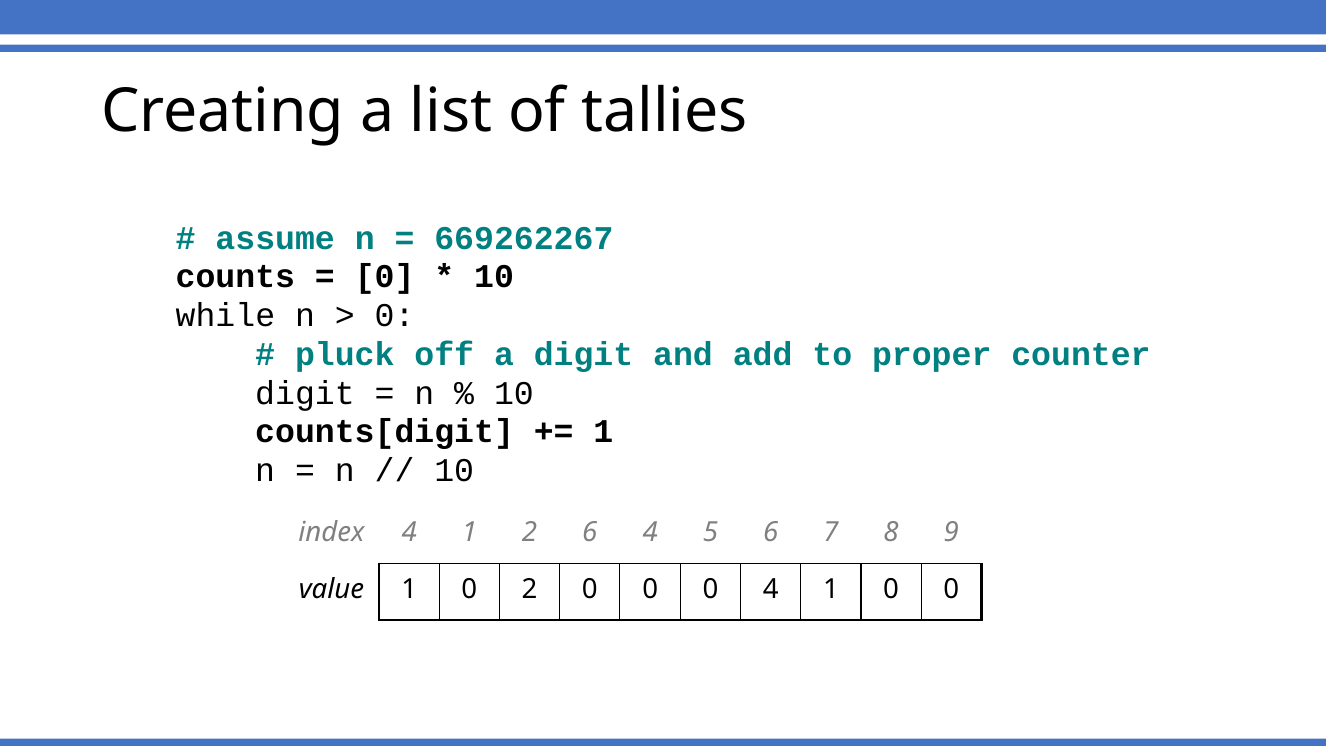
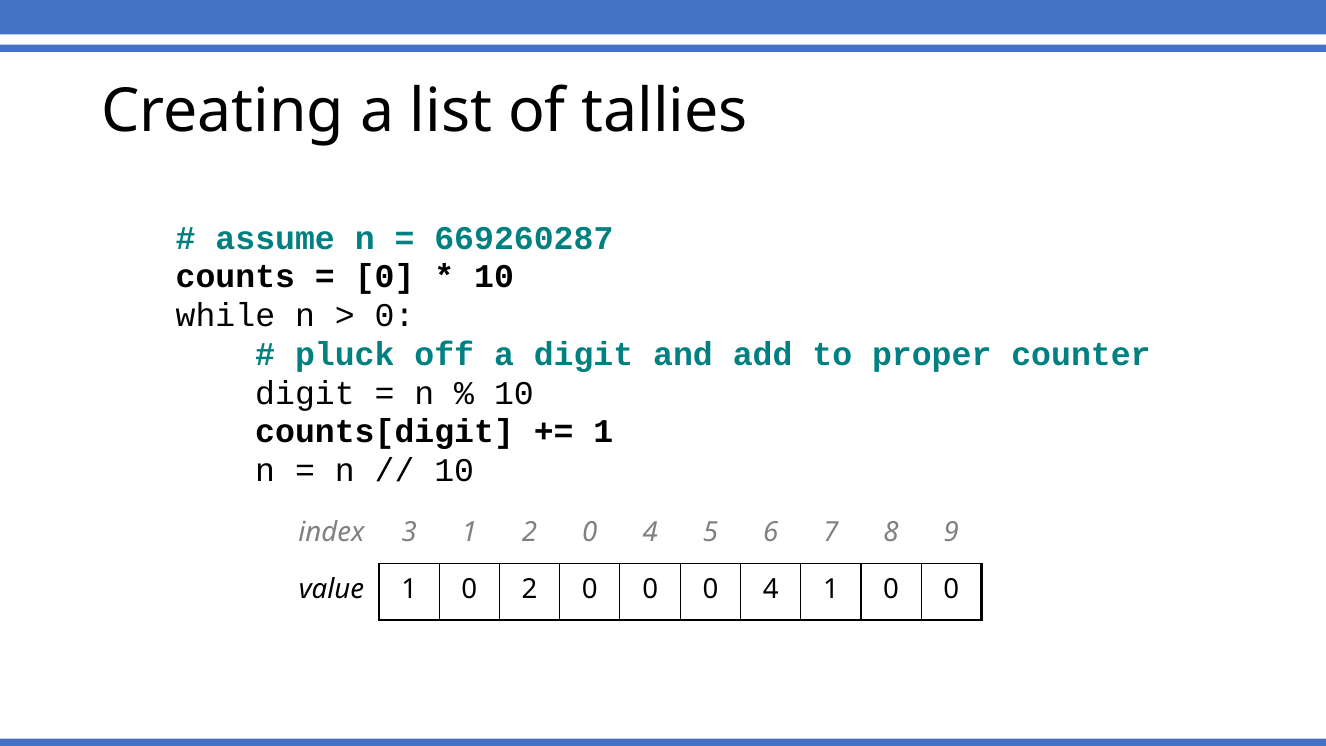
669262267: 669262267 -> 669260287 (524, 238)
index 4: 4 -> 3 (409, 532)
1 2 6: 6 -> 0 (590, 532)
